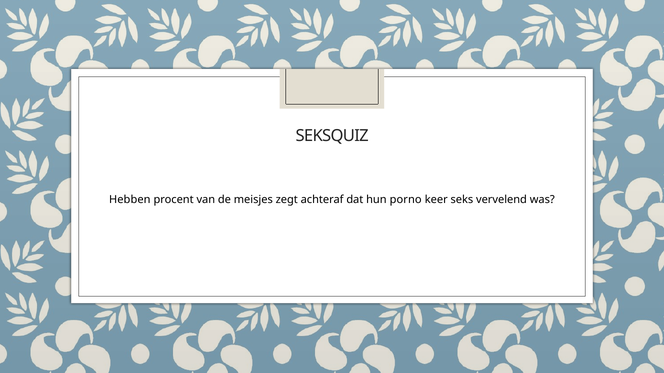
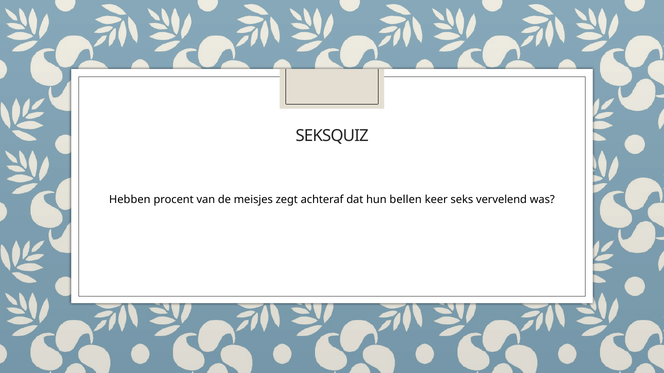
porno: porno -> bellen (406, 200)
